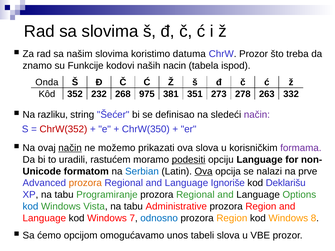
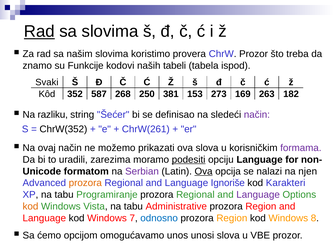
Rad underline: none -> present (39, 31)
datuma: datuma -> provera (189, 54)
nacin: nacin -> tabeli (175, 66)
Onda: Onda -> Svaki (47, 82)
232: 232 -> 587 (99, 94)
975: 975 -> 250 (147, 94)
351: 351 -> 153 (195, 94)
278: 278 -> 169 (243, 94)
332: 332 -> 182 (291, 94)
ChrW(352 colour: red -> black (63, 129)
ChrW(350: ChrW(350 -> ChrW(261 (146, 129)
način underline: present -> none (70, 148)
rastućem: rastućem -> zarezima (110, 160)
Serbian colour: blue -> purple (142, 171)
prve: prve -> njen (308, 171)
Deklarišu: Deklarišu -> Karakteri (286, 183)
Language colour: black -> purple (258, 195)
kod colour: blue -> orange (30, 207)
tabeli: tabeli -> unosi (202, 236)
